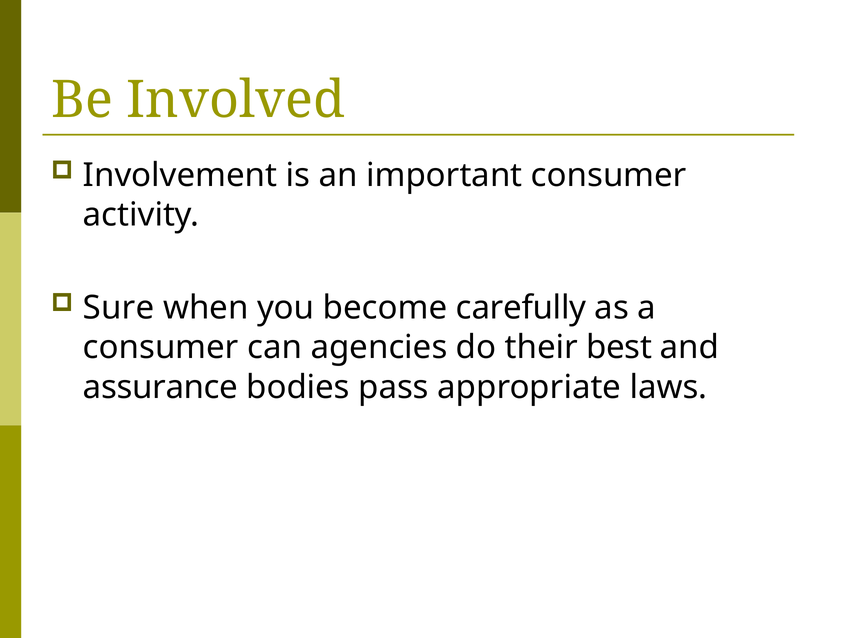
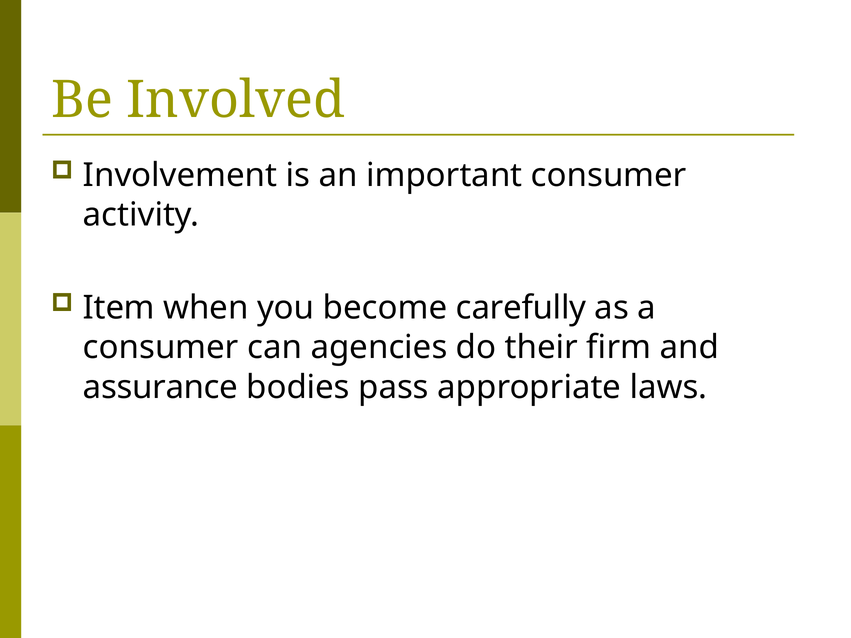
Sure: Sure -> Item (119, 308)
best: best -> firm (619, 348)
